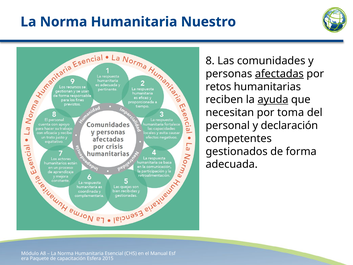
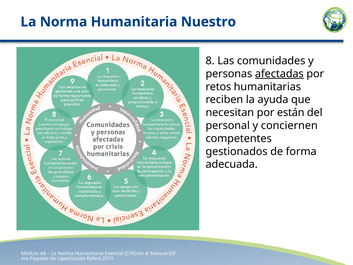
ayuda underline: present -> none (273, 100)
toma: toma -> están (291, 112)
declaración: declaración -> conciernen (289, 125)
